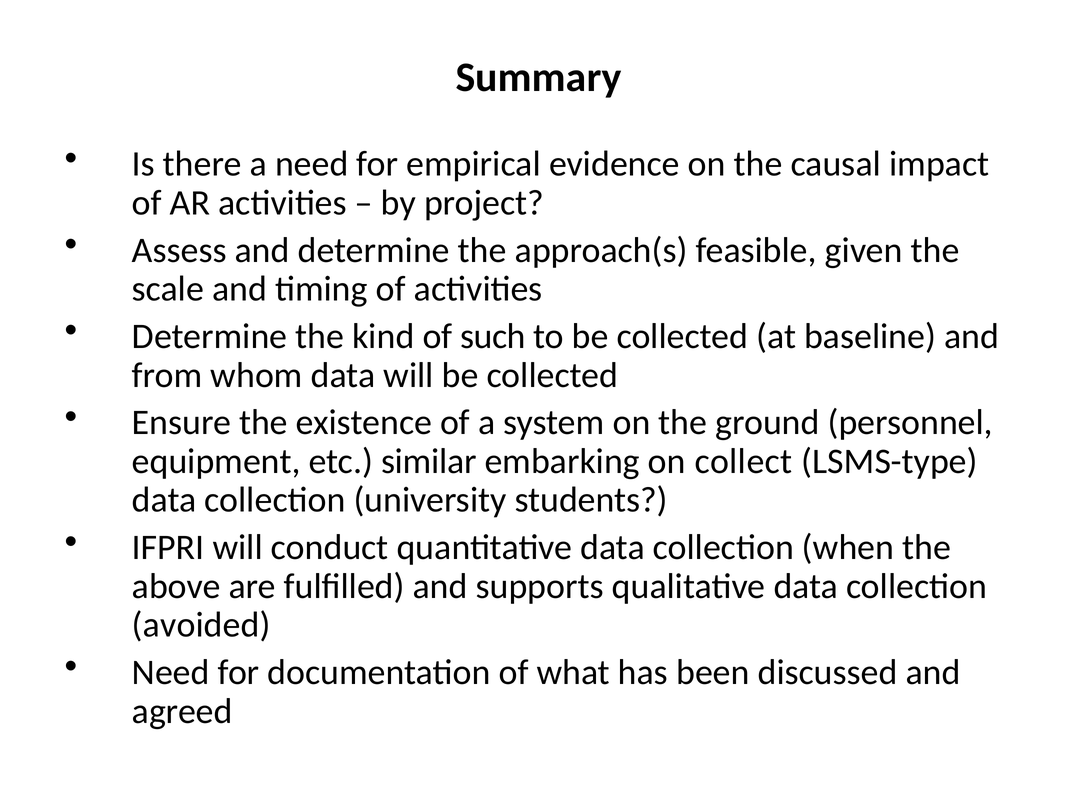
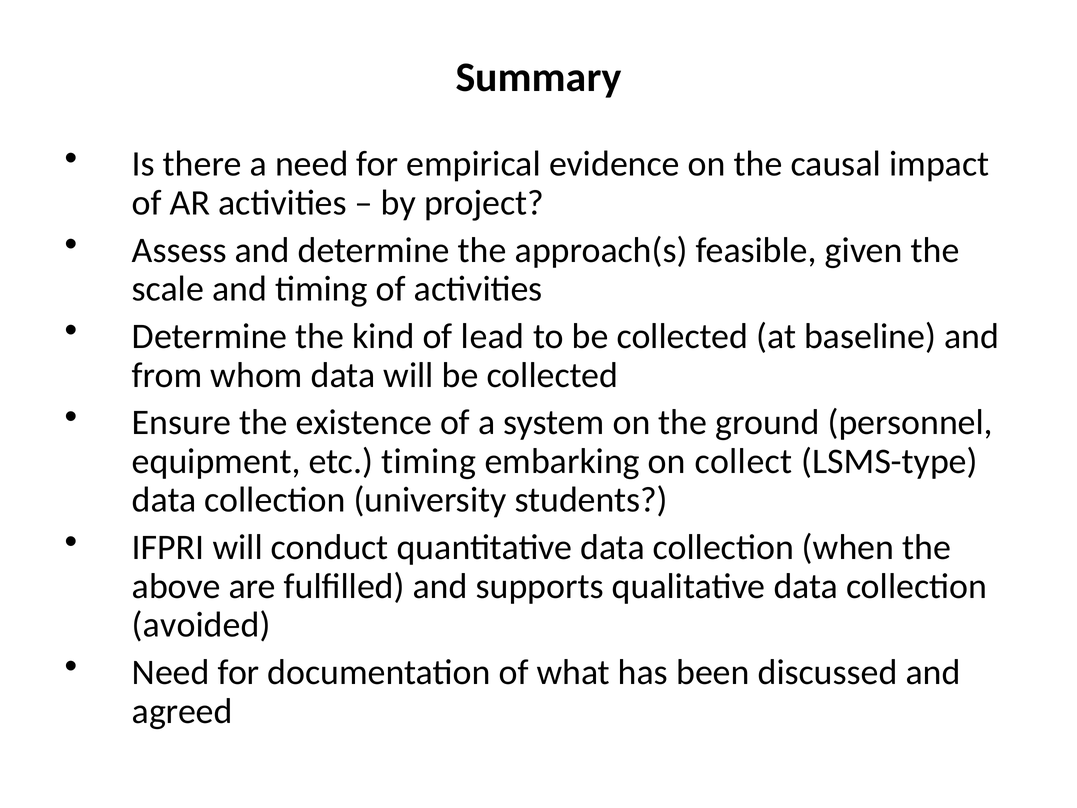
such: such -> lead (493, 336)
etc similar: similar -> timing (429, 461)
